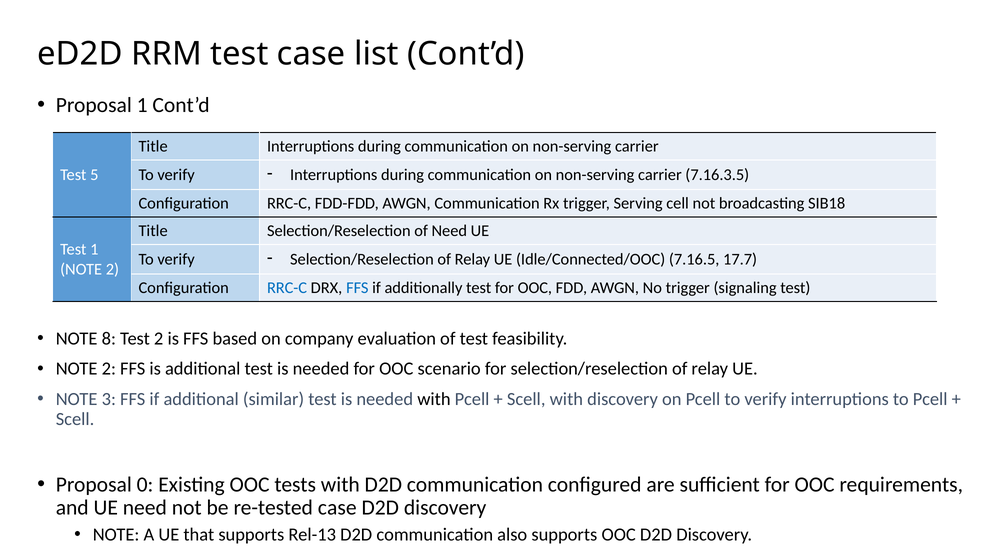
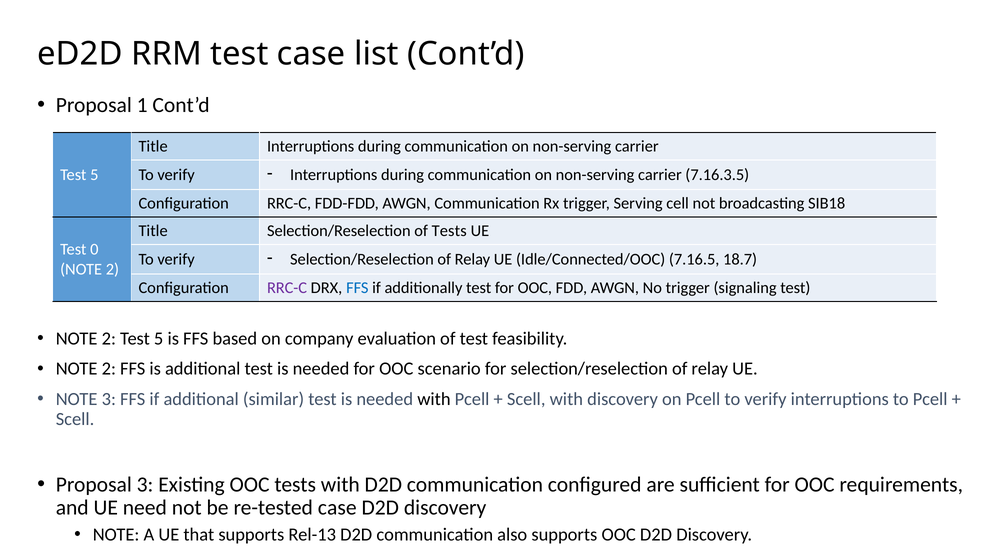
of Need: Need -> Tests (449, 231)
Test 1: 1 -> 0 (94, 249)
17.7: 17.7 -> 18.7 (740, 259)
RRC-C colour: blue -> purple (287, 288)
8: 8 -> 2 (109, 338)
2: 2 -> 5 (159, 338)
Proposal 0: 0 -> 3 (145, 484)
